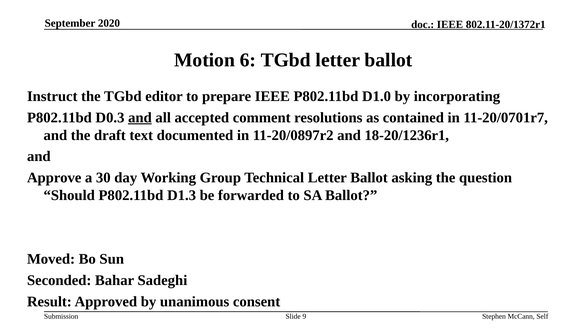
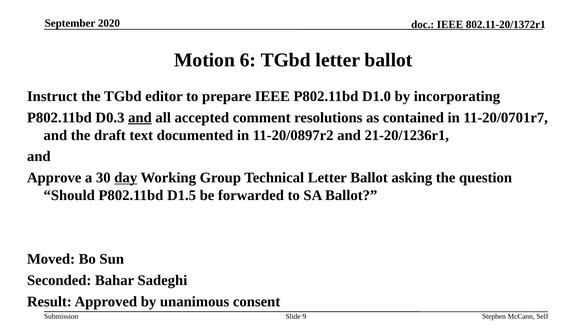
18-20/1236r1: 18-20/1236r1 -> 21-20/1236r1 (407, 135)
day underline: none -> present (126, 178)
D1.3: D1.3 -> D1.5 (182, 195)
